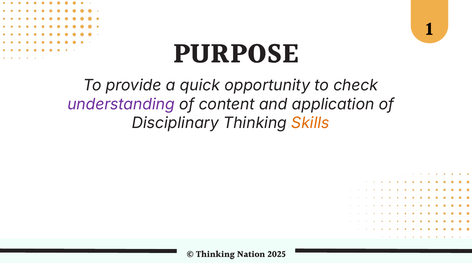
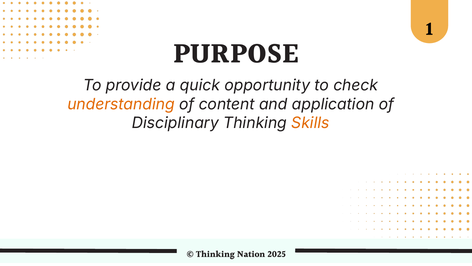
understanding colour: purple -> orange (121, 104)
